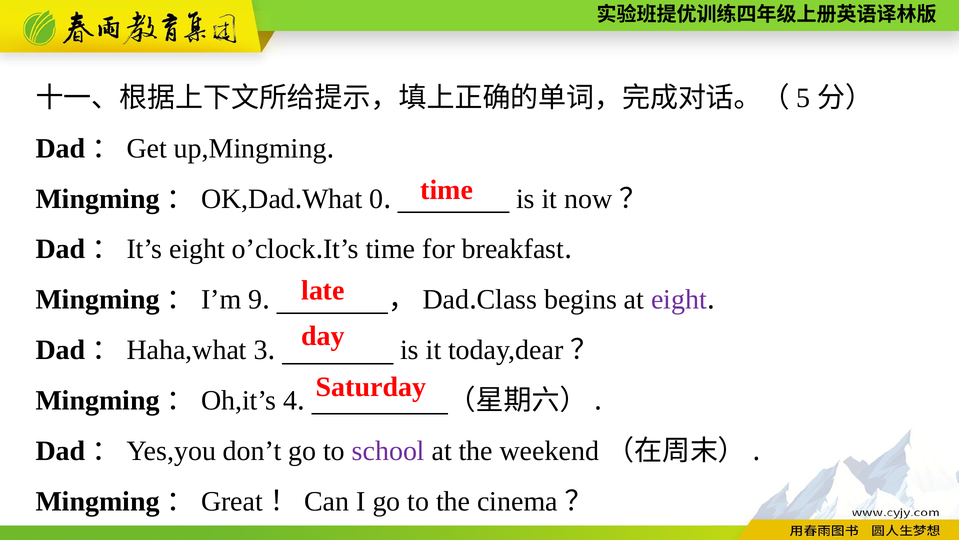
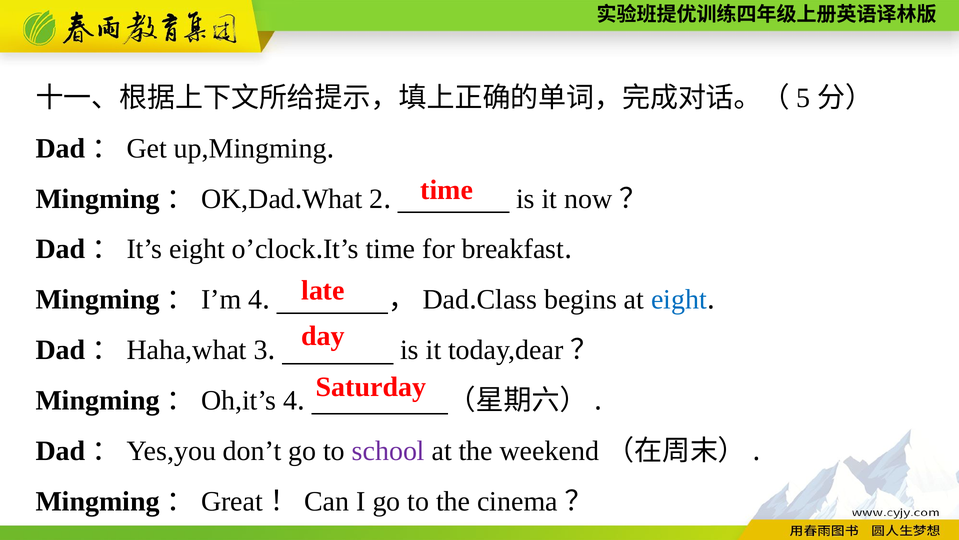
0: 0 -> 2 (376, 199)
9: 9 -> 4 (255, 299)
eight colour: purple -> blue (679, 299)
